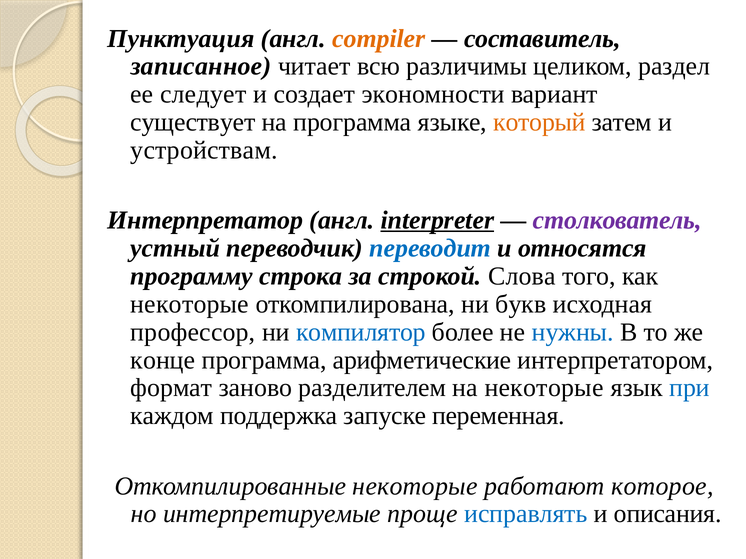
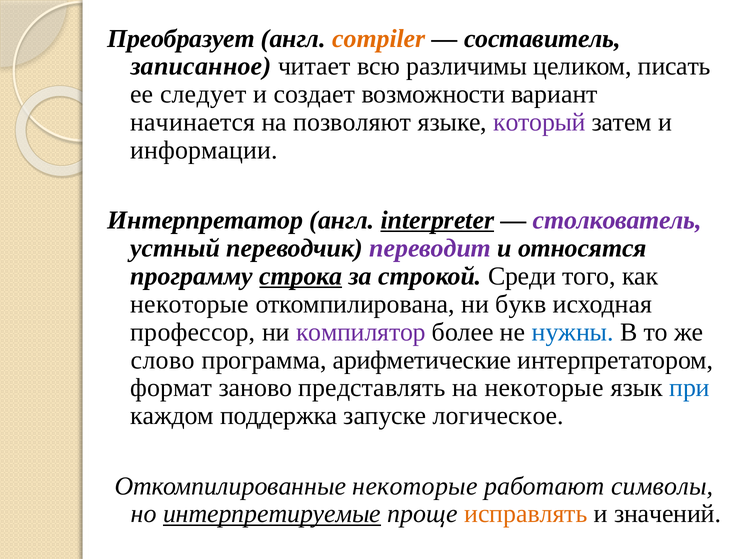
Пунктуация: Пунктуация -> Преобразует (181, 39)
раздел: раздел -> писать (674, 66)
экономности: экономности -> возможности (433, 94)
существует: существует -> начинается (193, 122)
на программа: программа -> позволяют (352, 122)
который colour: orange -> purple (539, 122)
устройствам: устройствам -> информации (204, 150)
переводит colour: blue -> purple (430, 248)
строка underline: none -> present (301, 276)
Слова: Слова -> Среди (522, 276)
компилятор colour: blue -> purple (361, 332)
конце: конце -> слово (163, 360)
разделителем: разделителем -> представлять (372, 388)
переменная: переменная -> логическое (498, 416)
которое: которое -> символы (662, 486)
интерпретируемые underline: none -> present (272, 514)
исправлять colour: blue -> orange (526, 514)
описания: описания -> значений (668, 514)
